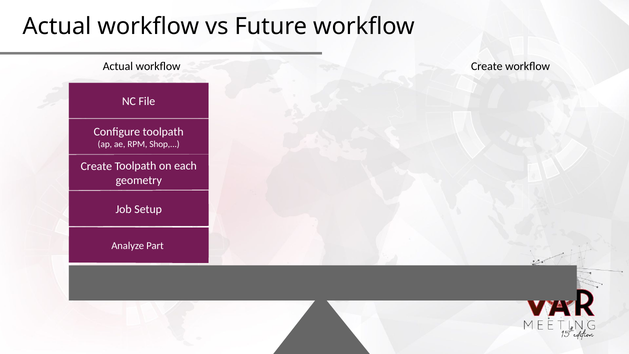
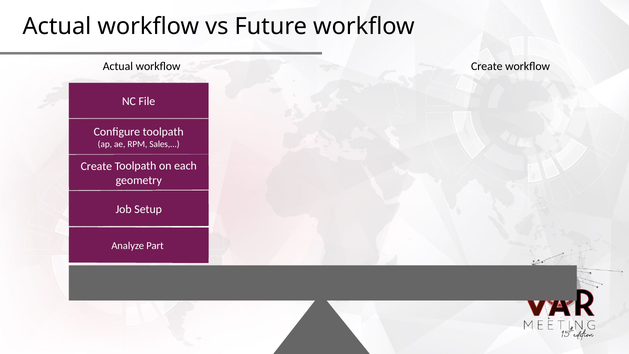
Shop: Shop -> Sales (164, 144)
